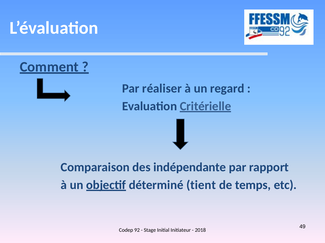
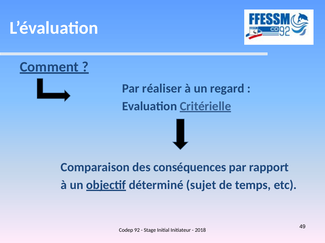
indépendante: indépendante -> conséquences (190, 168)
tient: tient -> sujet (201, 185)
